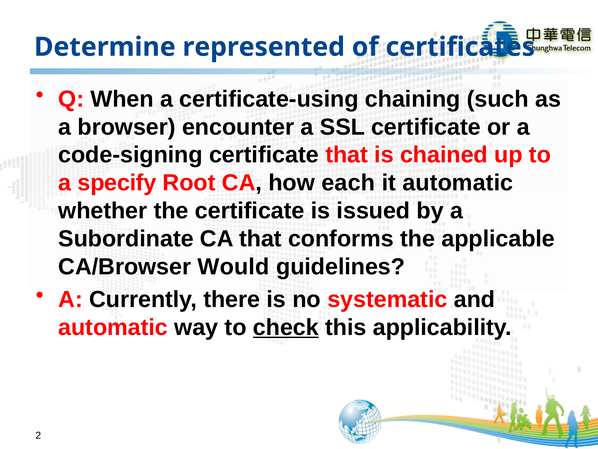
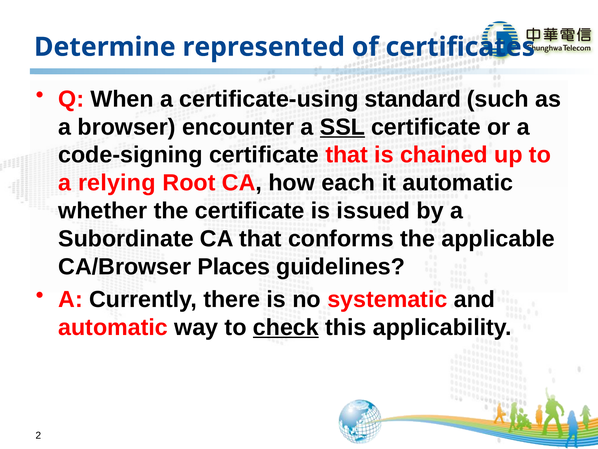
chaining: chaining -> standard (413, 99)
SSL underline: none -> present (343, 127)
specify: specify -> relying (117, 183)
Would: Would -> Places (234, 266)
